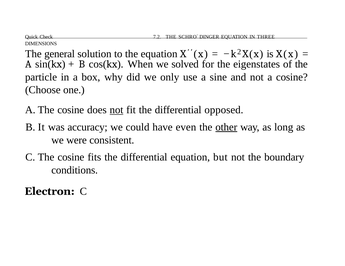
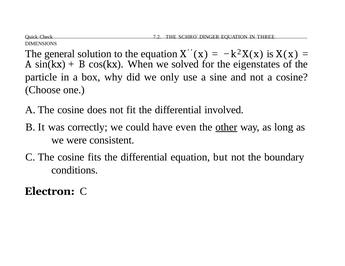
not underline: present -> none (116, 110)
opposed: opposed -> involved (224, 110)
accuracy: accuracy -> correctly (88, 127)
